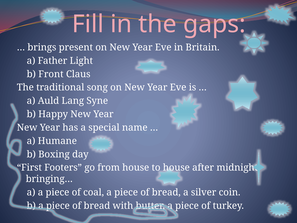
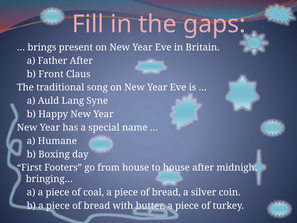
Father Light: Light -> After (81, 61)
